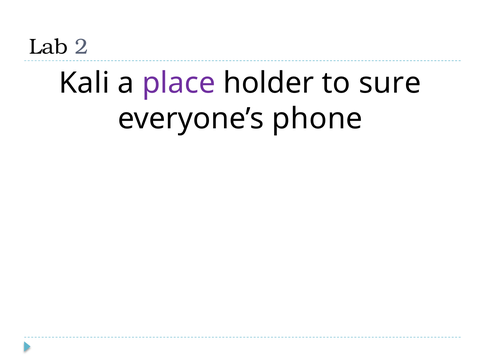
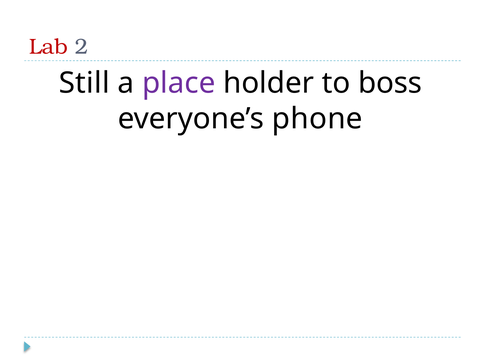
Lab colour: black -> red (48, 47)
Kali: Kali -> Still (84, 83)
sure: sure -> boss (390, 83)
